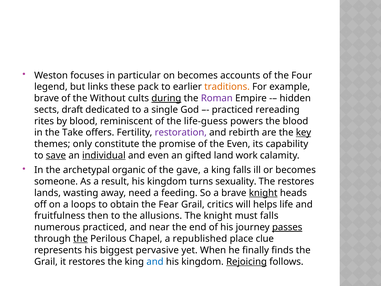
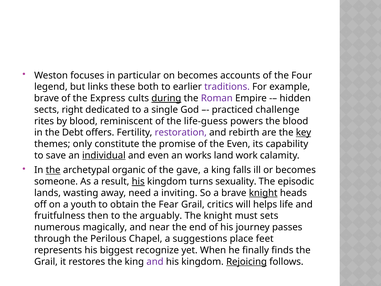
pack: pack -> both (148, 87)
traditions colour: orange -> purple (227, 87)
Without: Without -> Express (108, 98)
draft: draft -> right (72, 110)
rereading: rereading -> challenge (278, 110)
Take: Take -> Debt (73, 132)
save underline: present -> none (56, 155)
gifted: gifted -> works (198, 155)
the underline: none -> present (53, 170)
his underline: none -> present (138, 181)
The restores: restores -> episodic (296, 181)
feeding: feeding -> inviting (179, 193)
loops: loops -> youth (84, 204)
allusions: allusions -> arguably (161, 216)
must falls: falls -> sets (269, 216)
numerous practiced: practiced -> magically (105, 227)
passes underline: present -> none (287, 227)
the underline: present -> none (80, 239)
republished: republished -> suggestions (200, 239)
clue: clue -> feet (265, 239)
pervasive: pervasive -> recognize (157, 250)
and colour: blue -> purple (155, 261)
